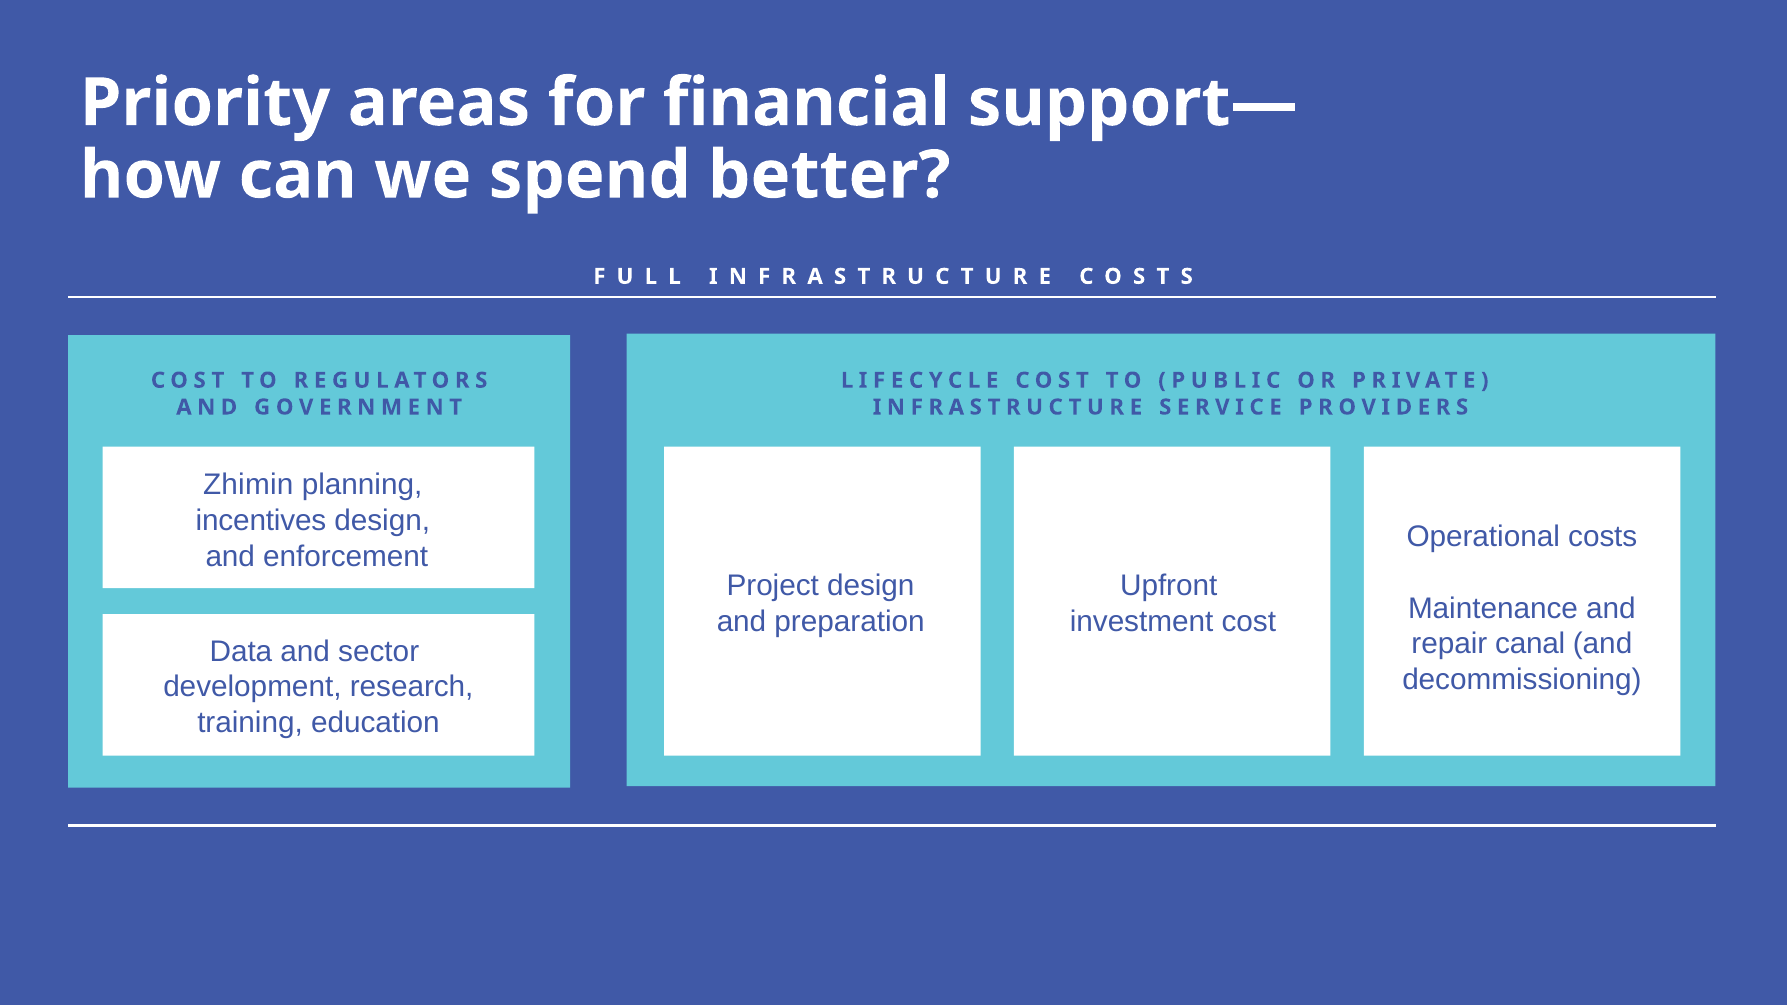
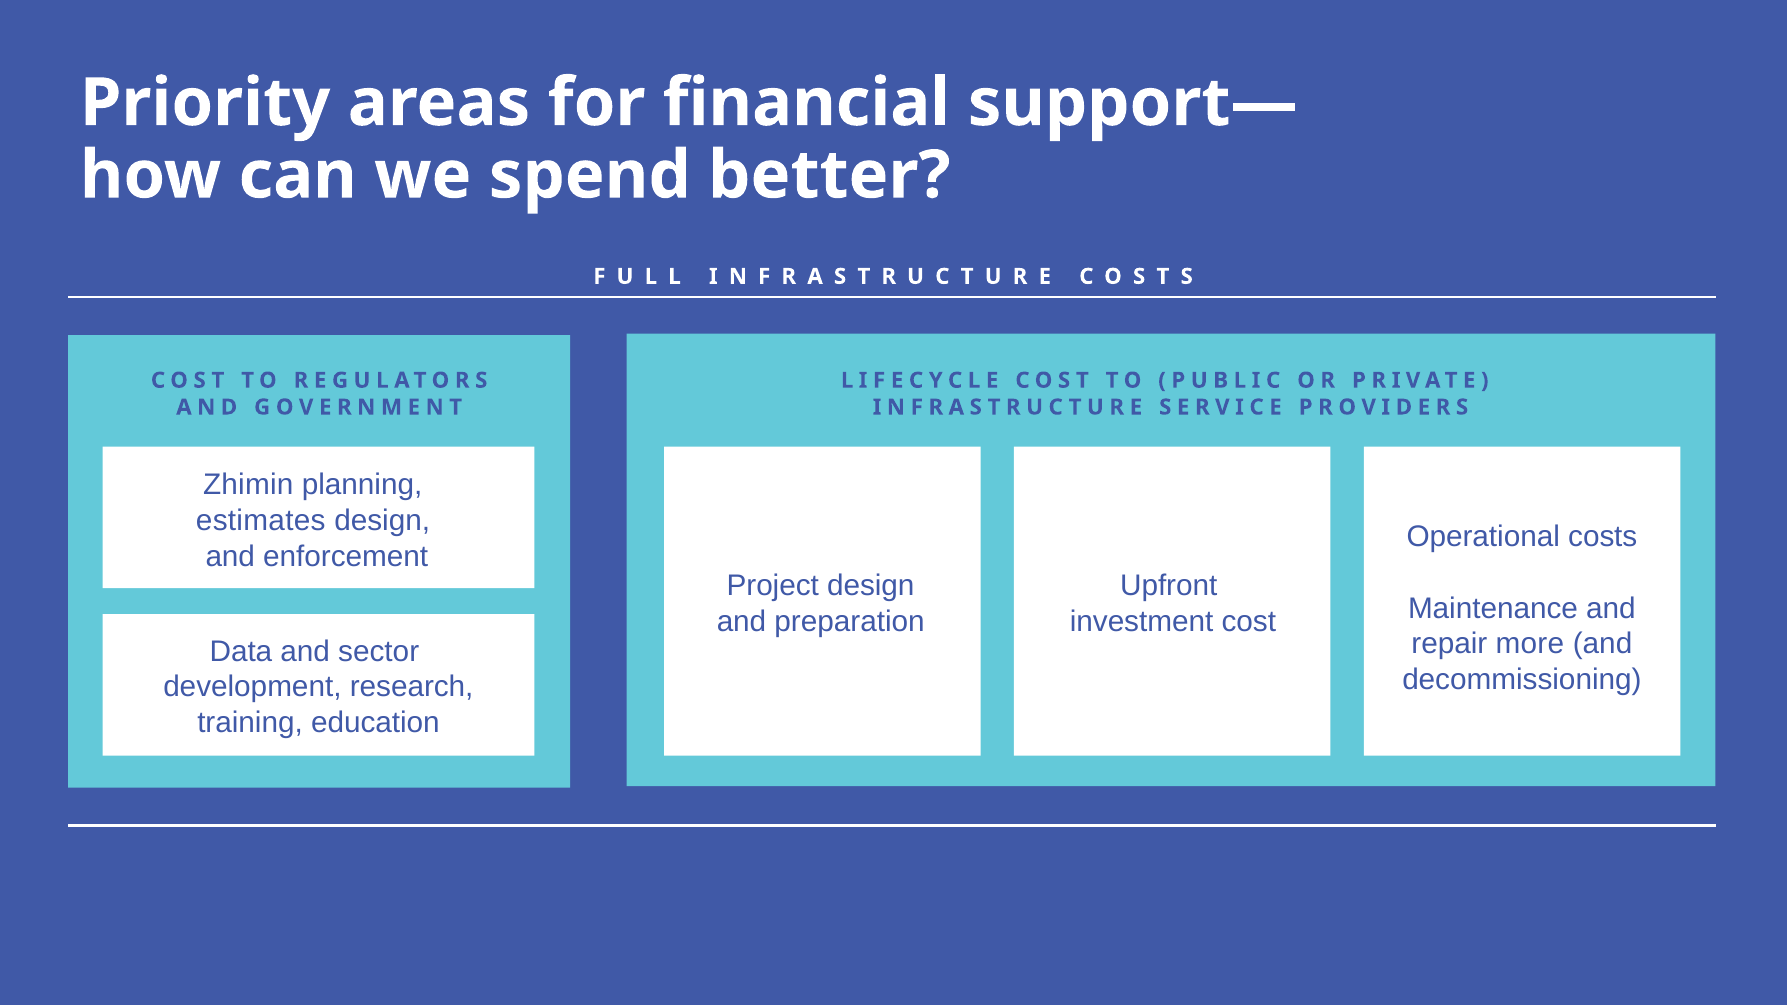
incentives: incentives -> estimates (261, 521)
canal: canal -> more (1530, 644)
